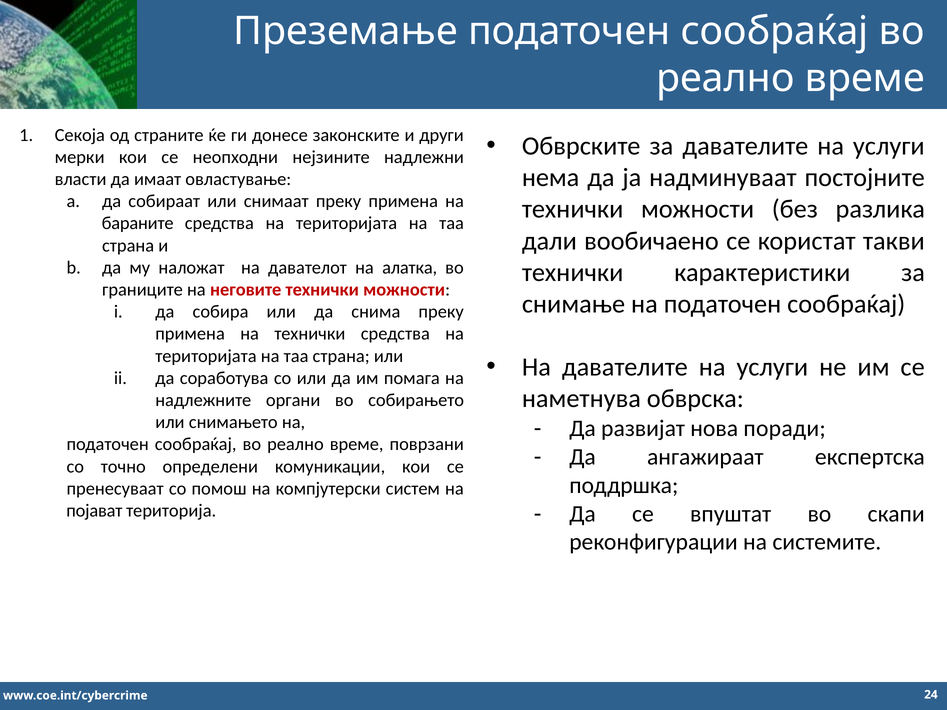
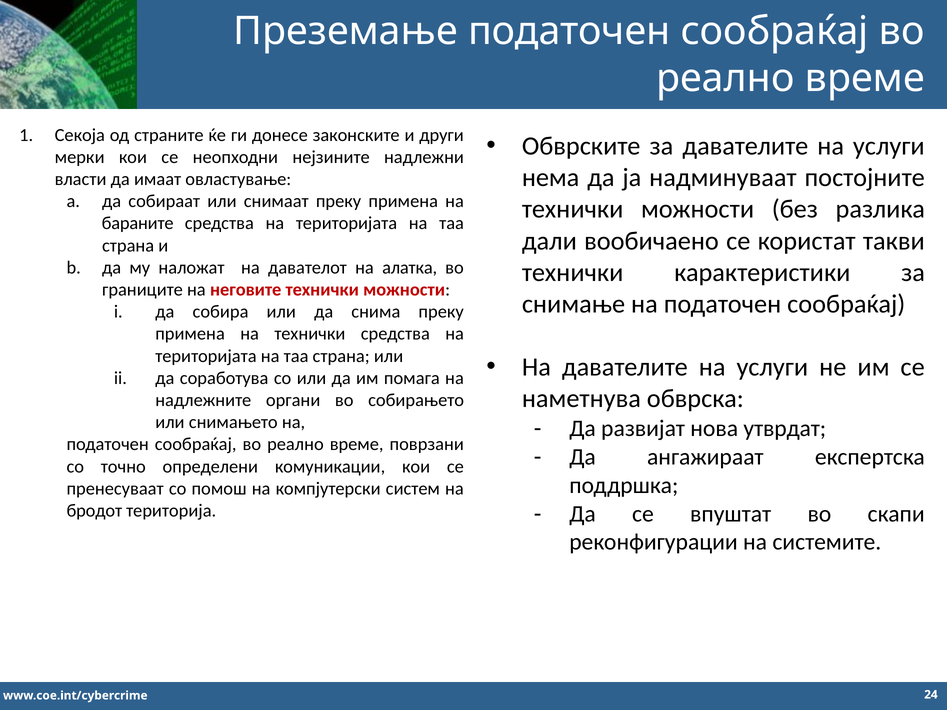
поради: поради -> утврдат (785, 429)
појават: појават -> бродот (94, 511)
